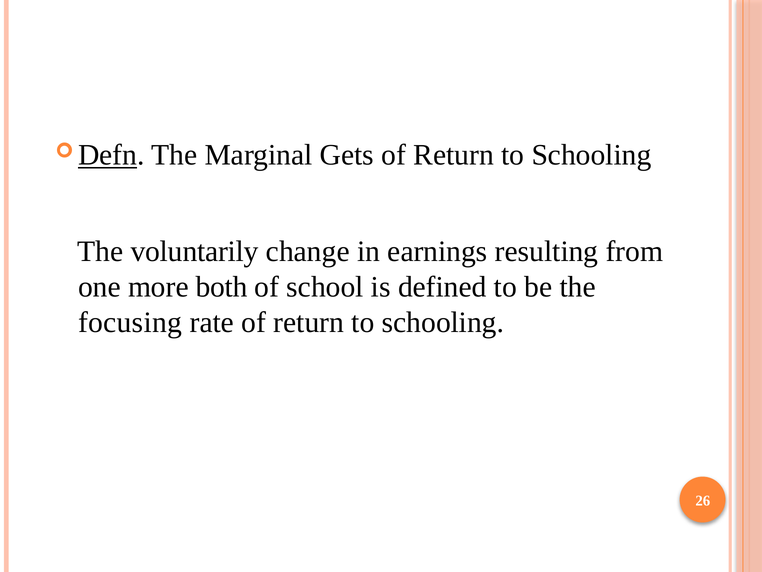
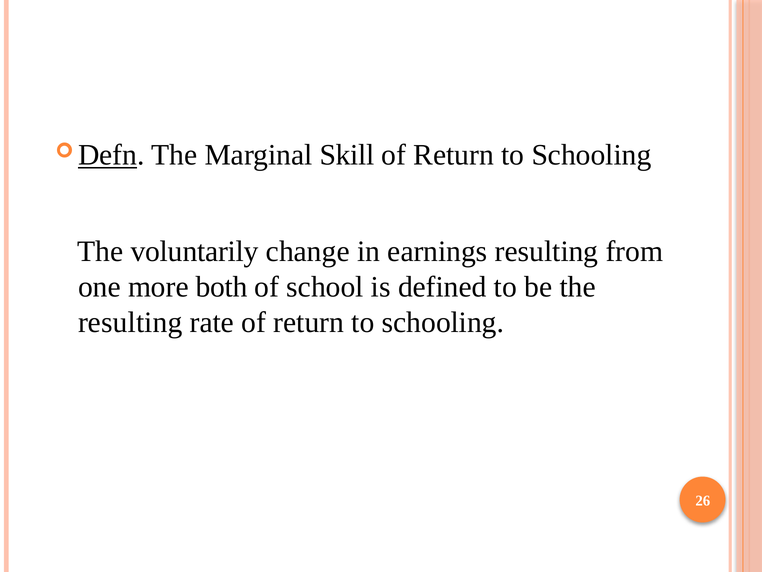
Gets: Gets -> Skill (347, 155)
focusing: focusing -> resulting (130, 322)
